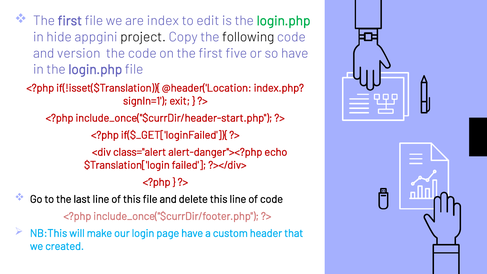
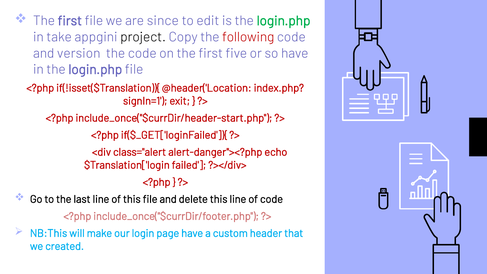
index: index -> since (163, 21)
hide: hide -> take (59, 37)
following colour: black -> red (248, 37)
